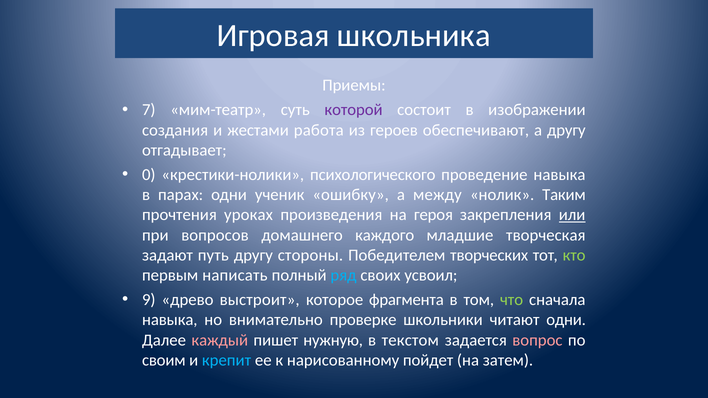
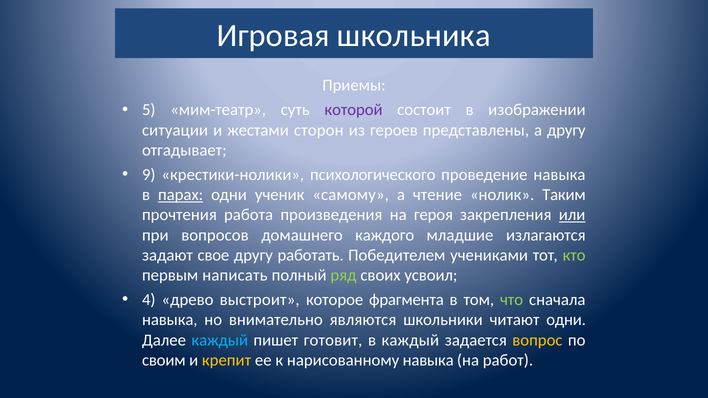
7: 7 -> 5 (149, 110)
создания: создания -> ситуации (175, 130)
работа: работа -> сторон (319, 130)
обеспечивают: обеспечивают -> представлены (476, 130)
0: 0 -> 9 (149, 175)
парах underline: none -> present (181, 195)
ошибку: ошибку -> самому (351, 195)
между: между -> чтение (437, 195)
уроках: уроках -> работа (249, 215)
творческая: творческая -> излагаются (546, 235)
путь: путь -> свое (213, 255)
стороны: стороны -> работать (311, 255)
творческих: творческих -> учениками (489, 255)
ряд colour: light blue -> light green (344, 275)
9: 9 -> 4 (149, 300)
проверке: проверке -> являются (363, 320)
каждый colour: pink -> light blue (220, 340)
нужную: нужную -> готовит (333, 340)
в текстом: текстом -> каждый (410, 340)
вопрос colour: pink -> yellow (537, 340)
крепит colour: light blue -> yellow (227, 360)
нарисованному пойдет: пойдет -> навыка (428, 360)
затем: затем -> работ (508, 360)
